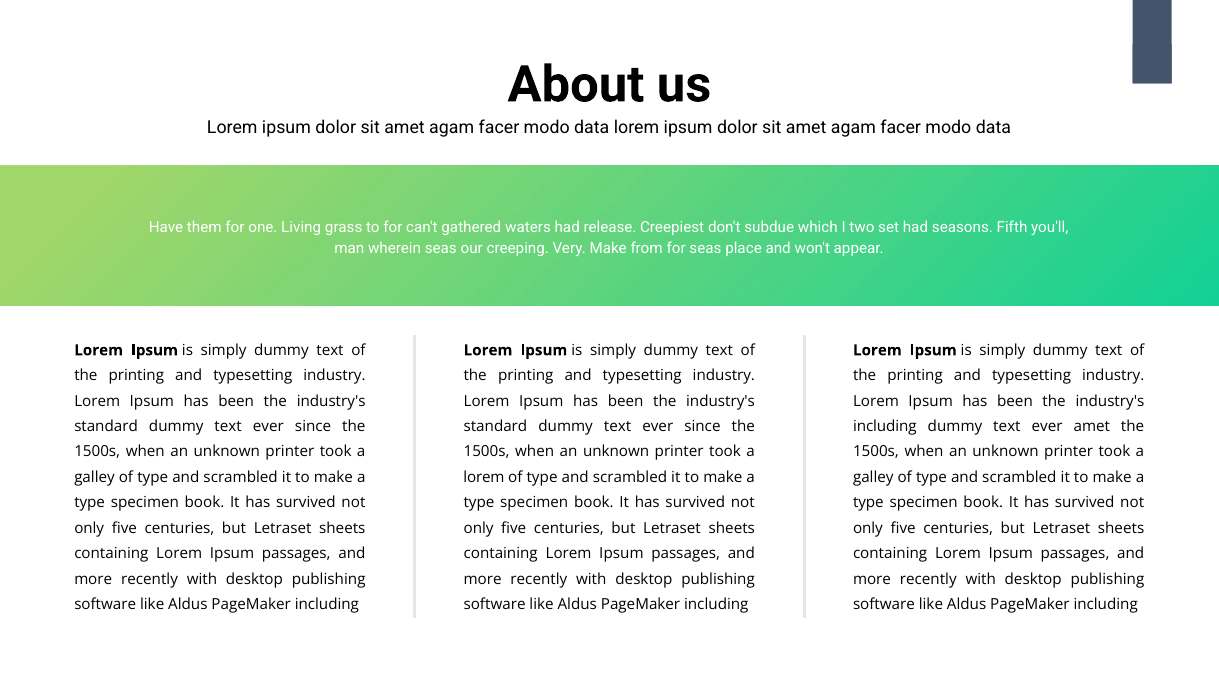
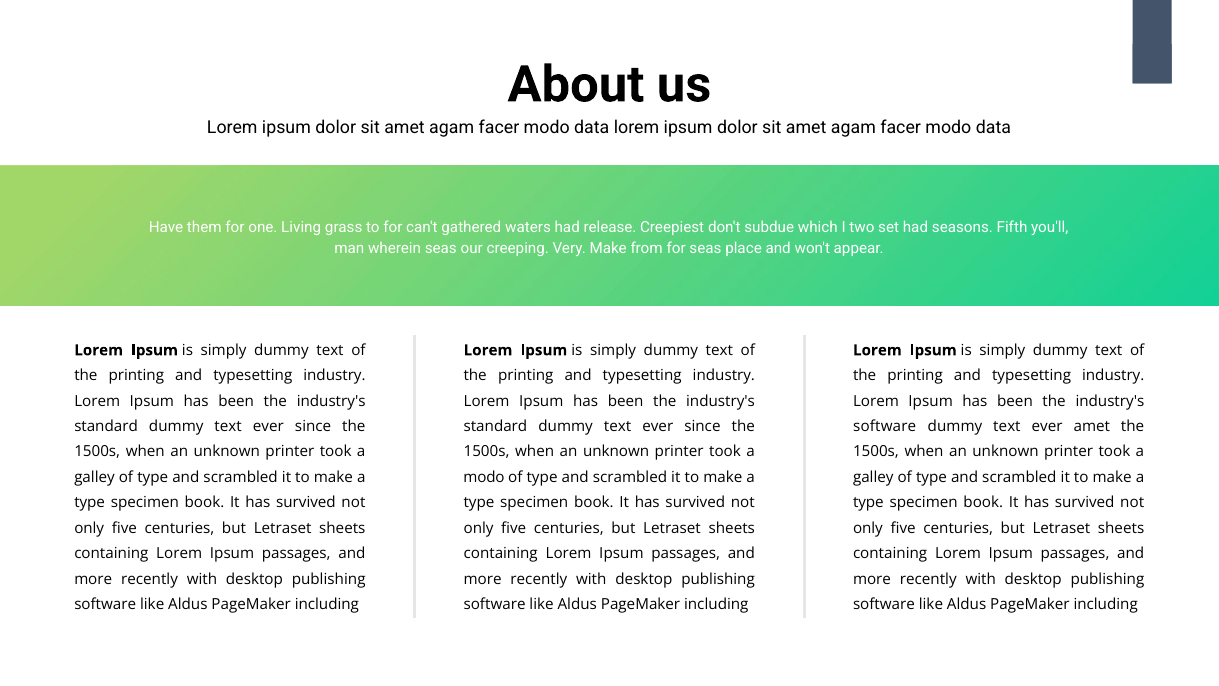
including: including -> software (885, 426)
lorem: lorem -> modo (484, 477)
